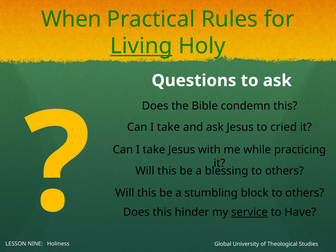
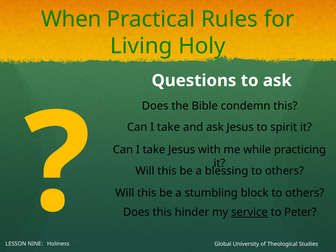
Living underline: present -> none (141, 46)
cried: cried -> spirit (284, 127)
Have: Have -> Peter (300, 212)
